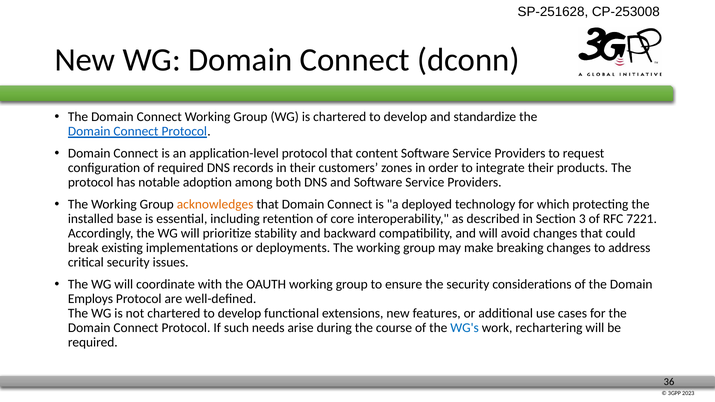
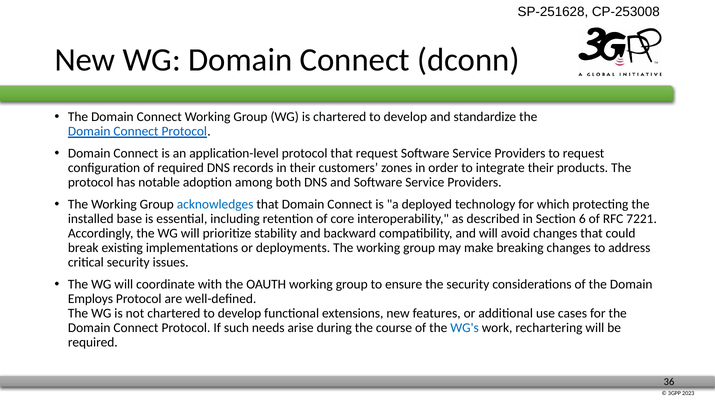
that content: content -> request (377, 154)
acknowledges colour: orange -> blue (215, 204)
3: 3 -> 6 (582, 219)
